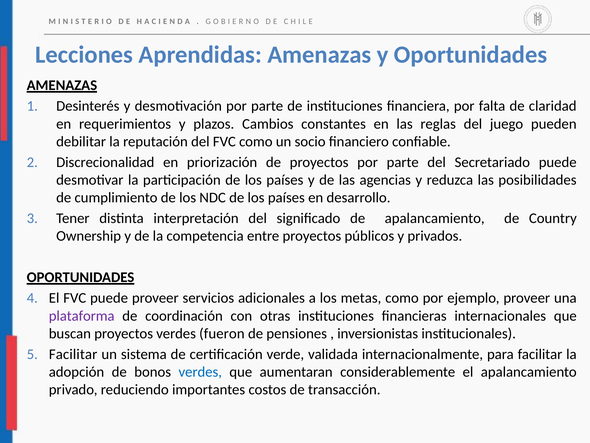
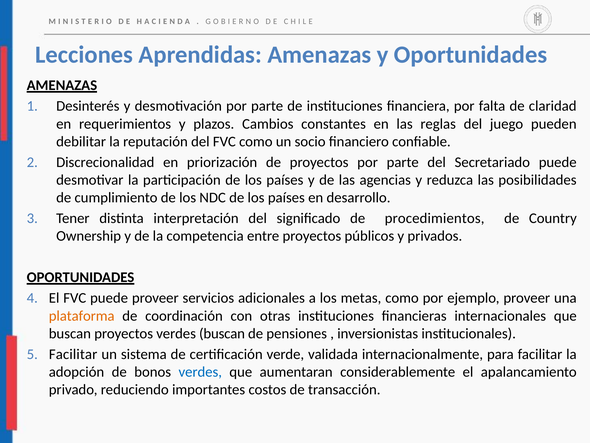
de apalancamiento: apalancamiento -> procedimientos (435, 218)
plataforma colour: purple -> orange (82, 315)
verdes fueron: fueron -> buscan (222, 333)
